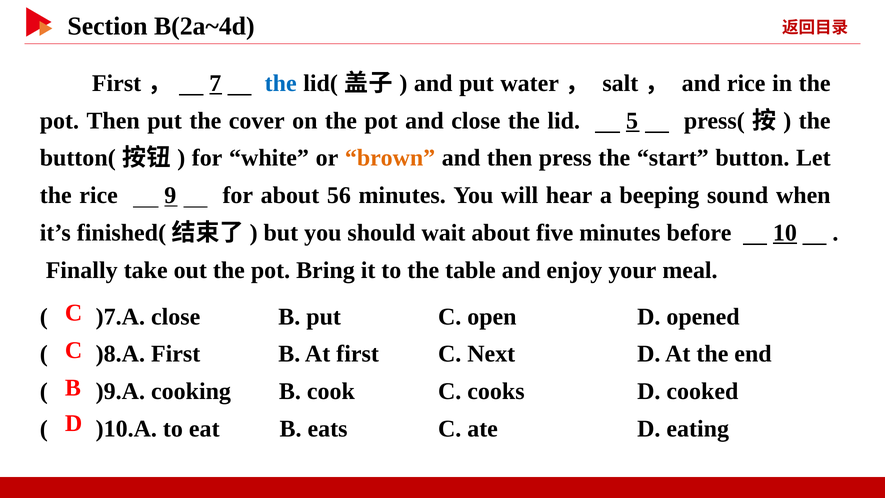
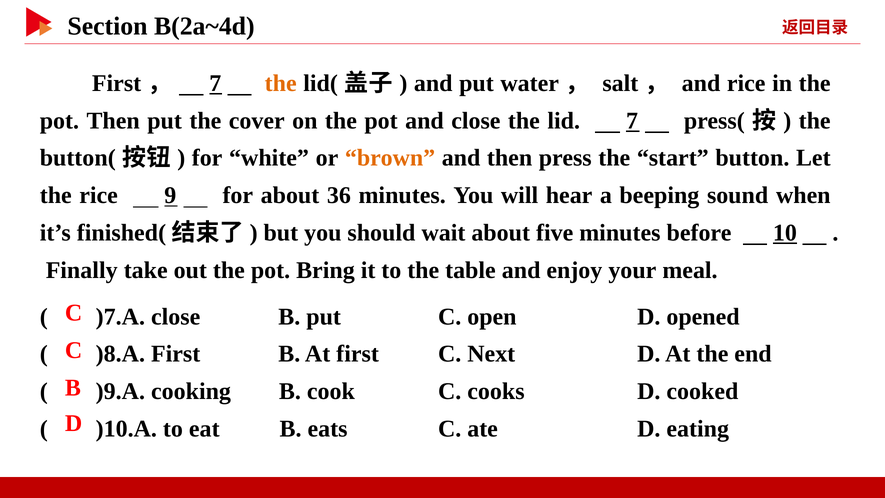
the colour: blue -> orange (281, 83)
lid 5: 5 -> 7 (632, 121)
56: 56 -> 36 (339, 195)
